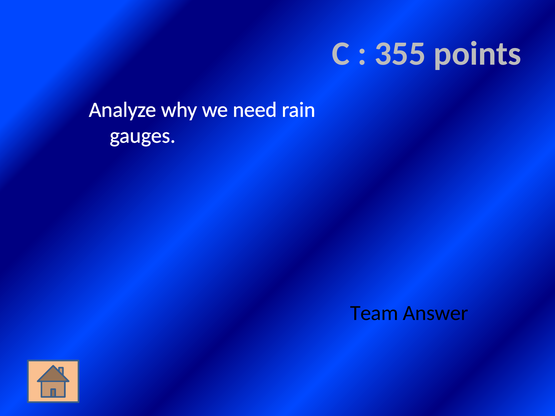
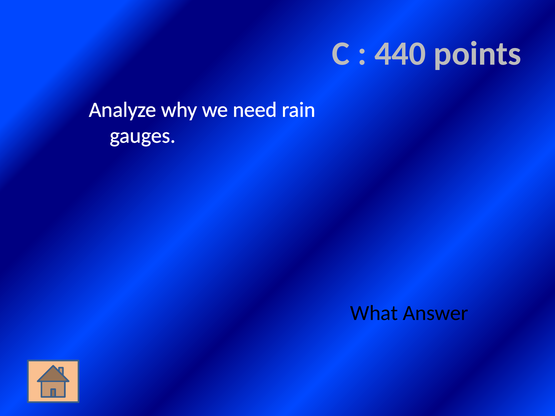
355: 355 -> 440 (400, 54)
Team: Team -> What (374, 313)
